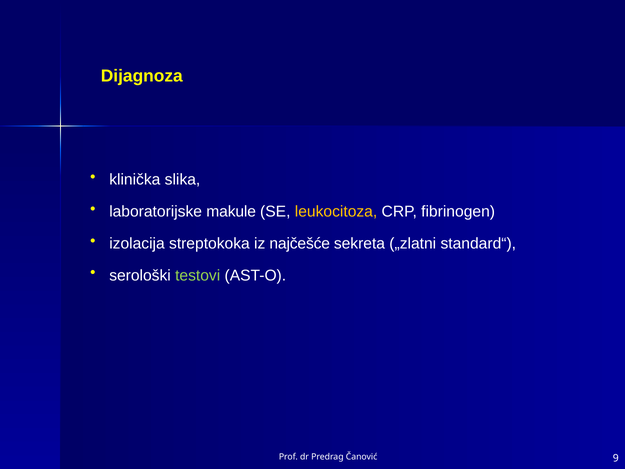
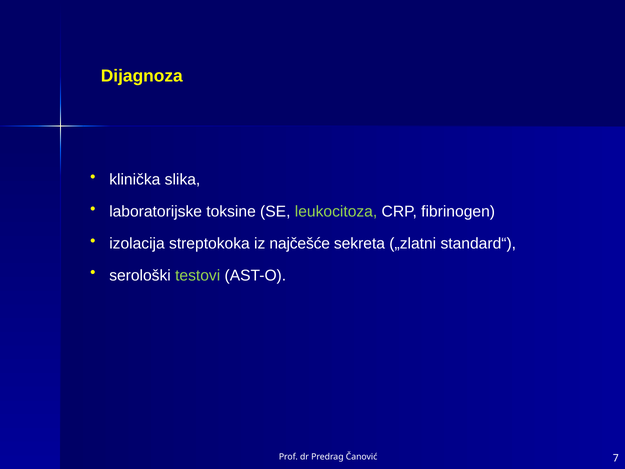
makule: makule -> toksine (231, 212)
leukocitoza colour: yellow -> light green (336, 212)
9: 9 -> 7 (616, 458)
